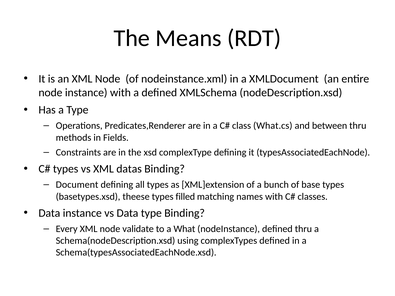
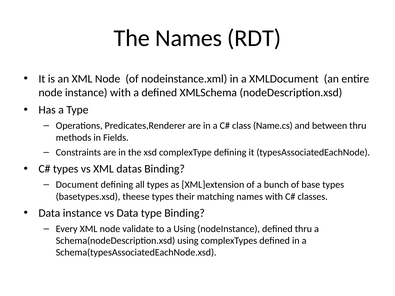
The Means: Means -> Names (189, 38)
What.cs: What.cs -> Name.cs (273, 126)
filled: filled -> their (185, 197)
a What: What -> Using (184, 229)
